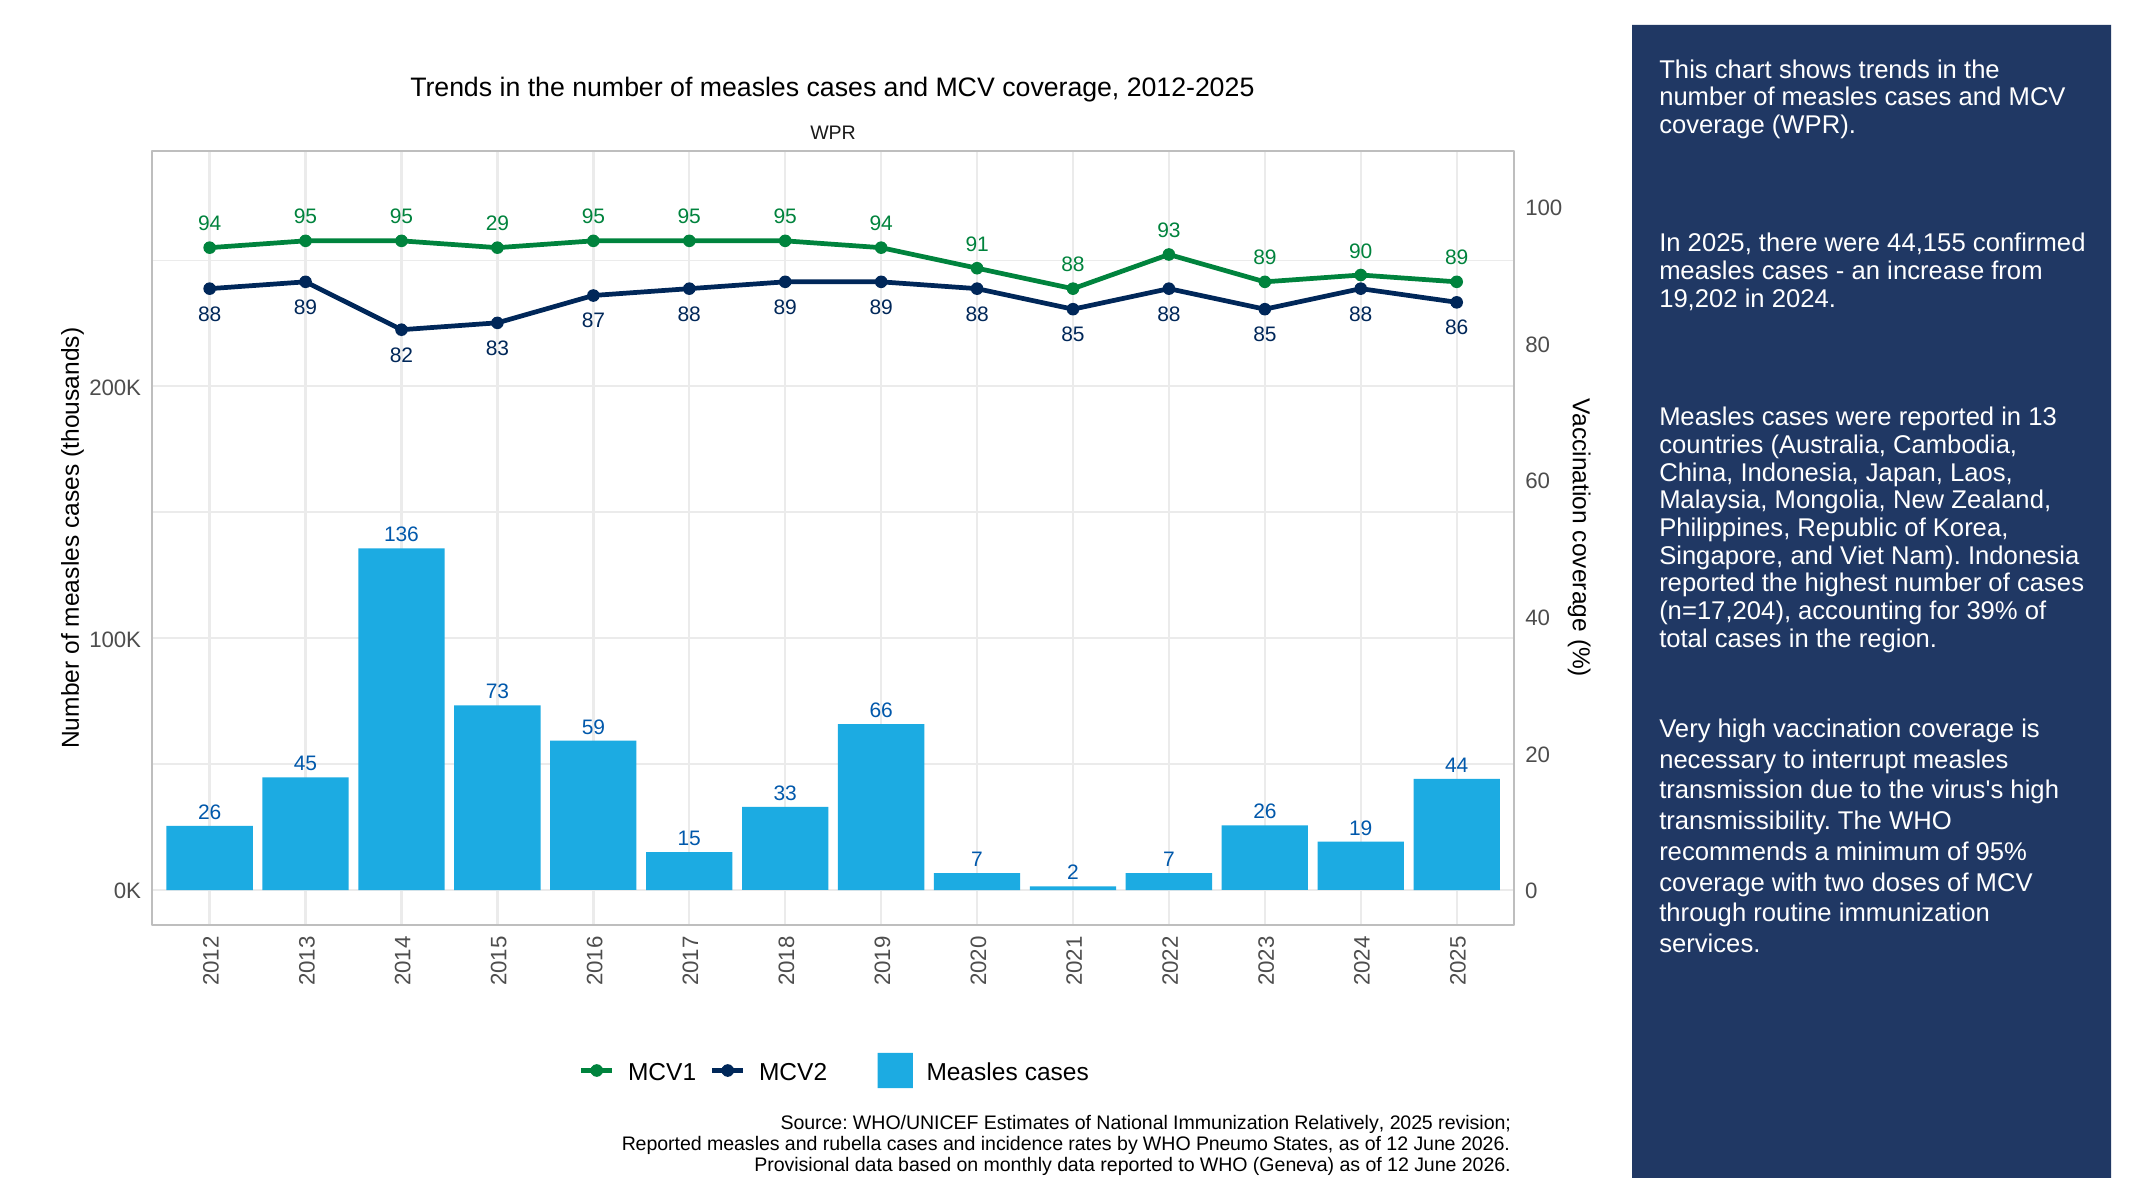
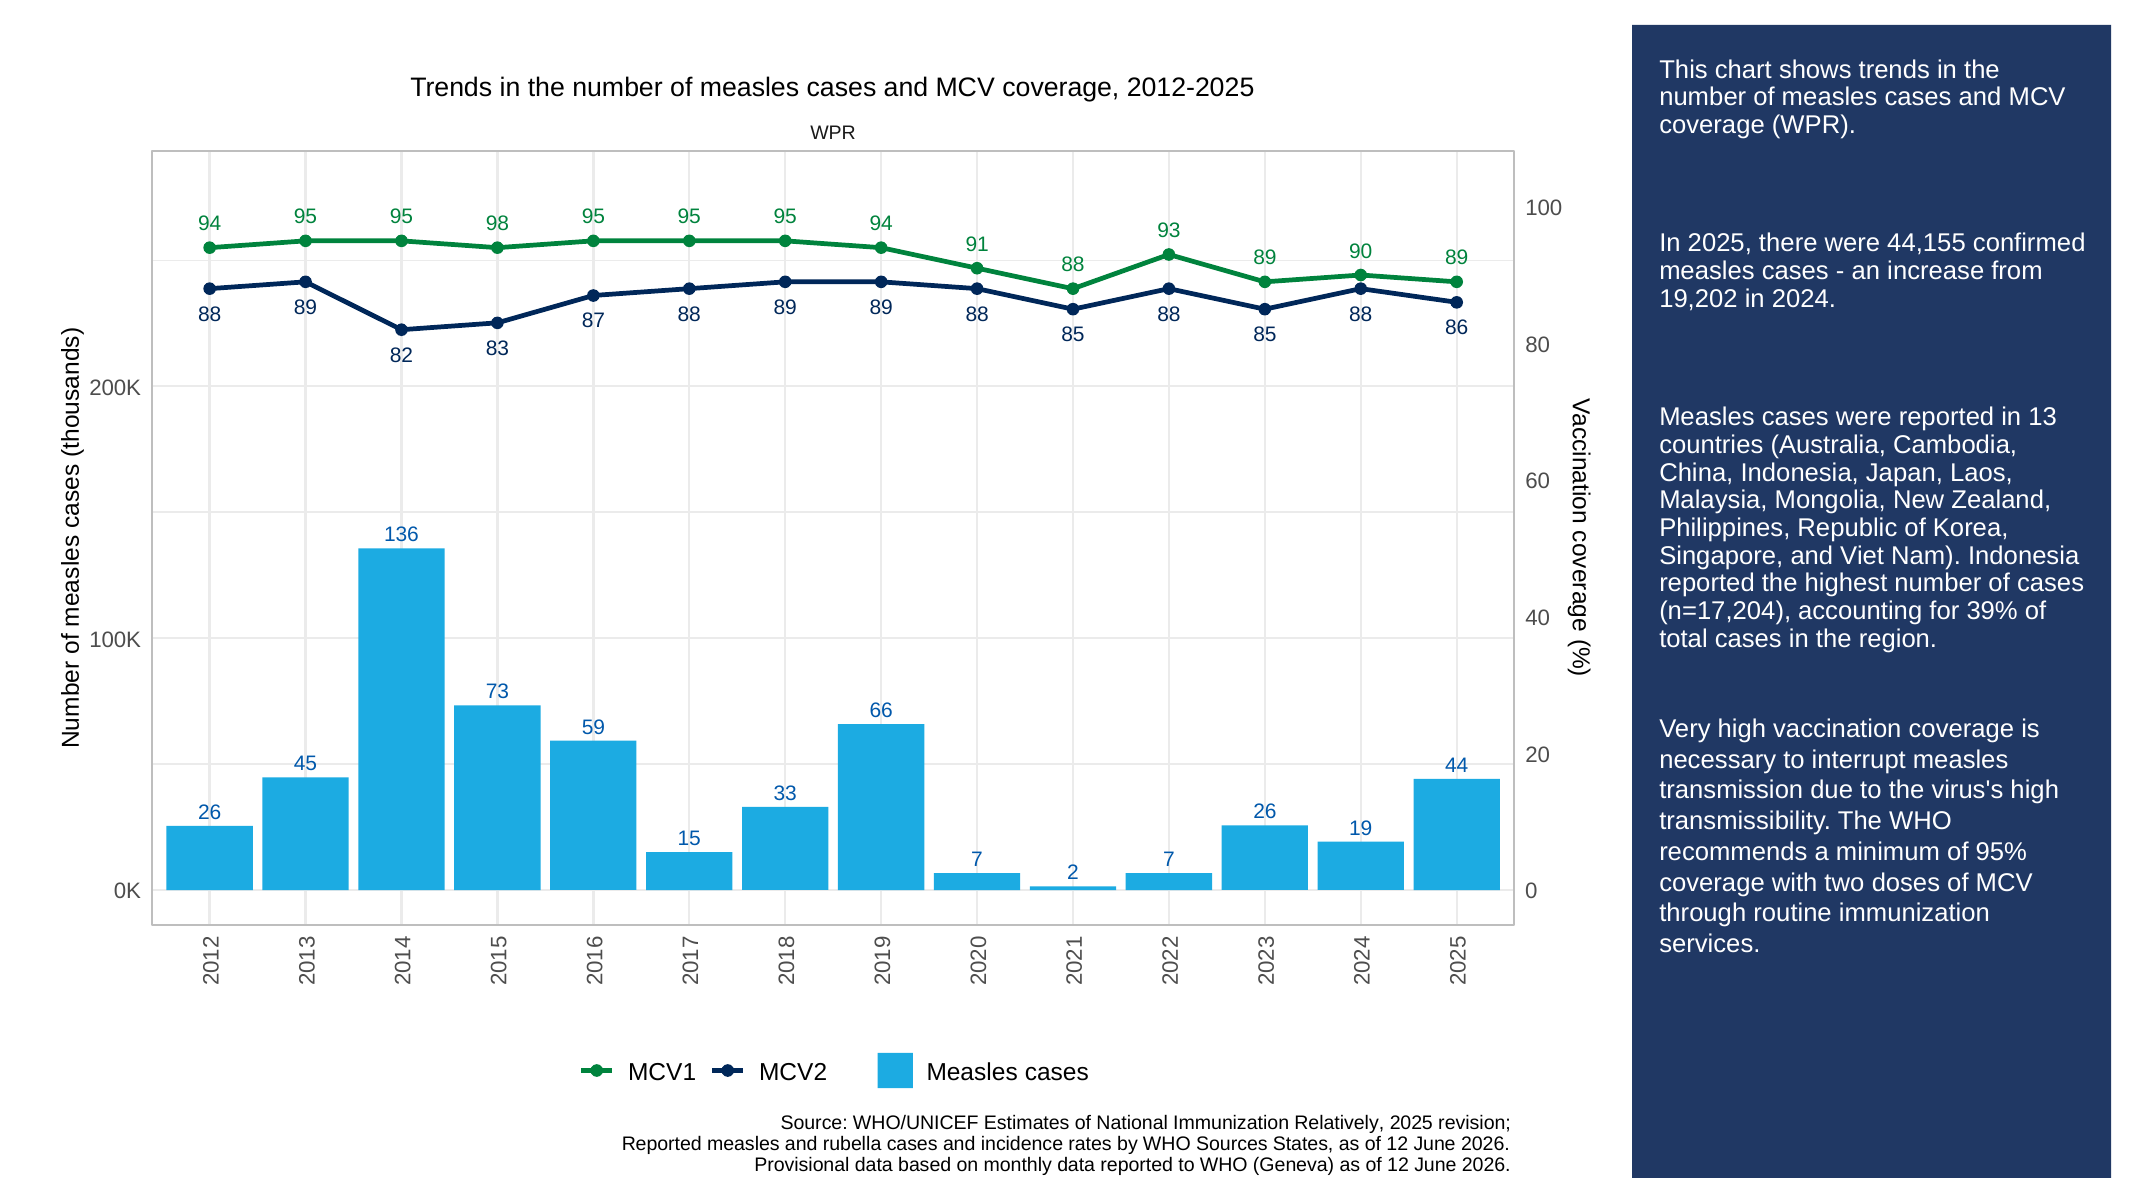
29: 29 -> 98 (497, 224)
Pneumo: Pneumo -> Sources (1232, 1143)
